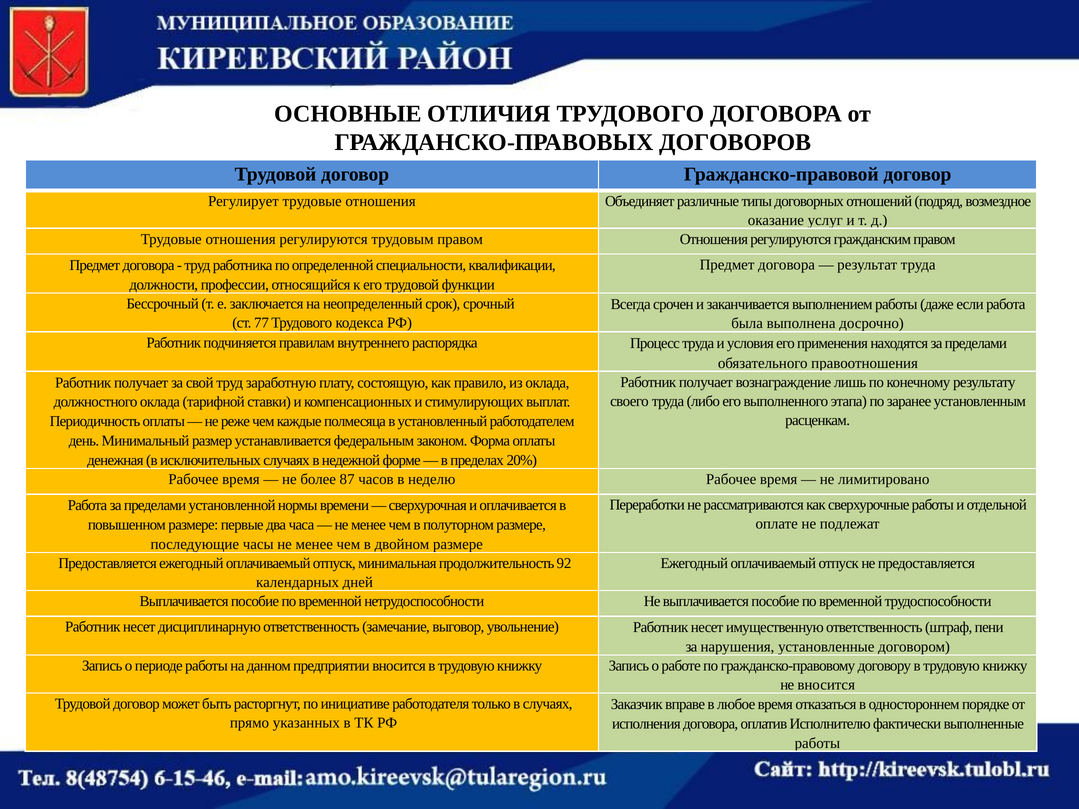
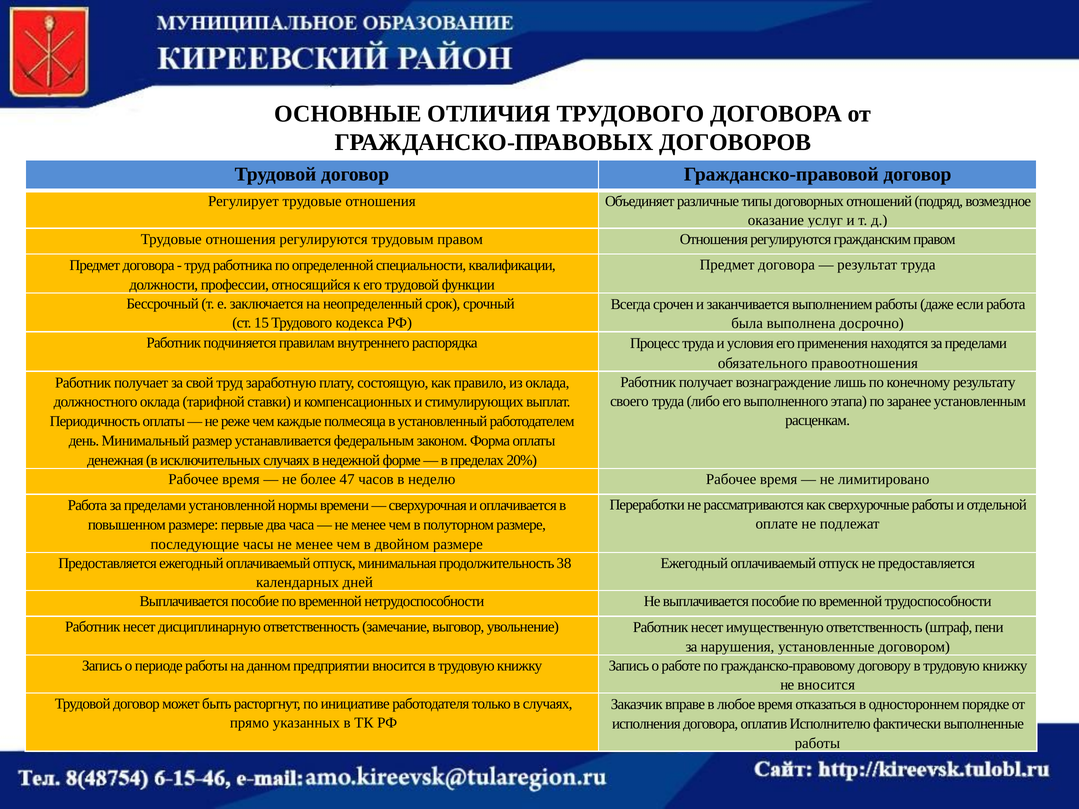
77: 77 -> 15 (261, 323)
87: 87 -> 47 (347, 479)
92: 92 -> 38 (564, 563)
